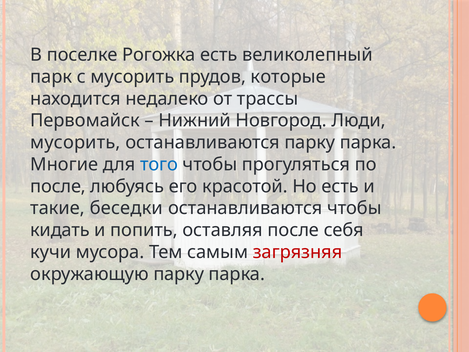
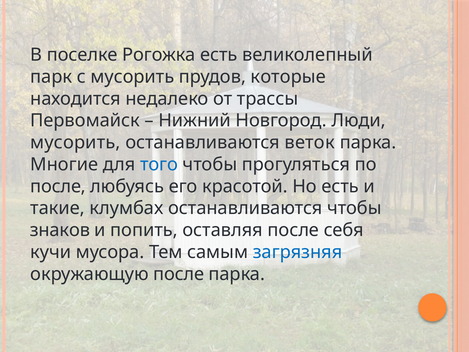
останавливаются парку: парку -> веток (310, 142)
беседки: беседки -> клумбах (126, 208)
кидать: кидать -> знаков (60, 230)
загрязняя colour: red -> blue (297, 252)
окружающую парку: парку -> после (179, 274)
